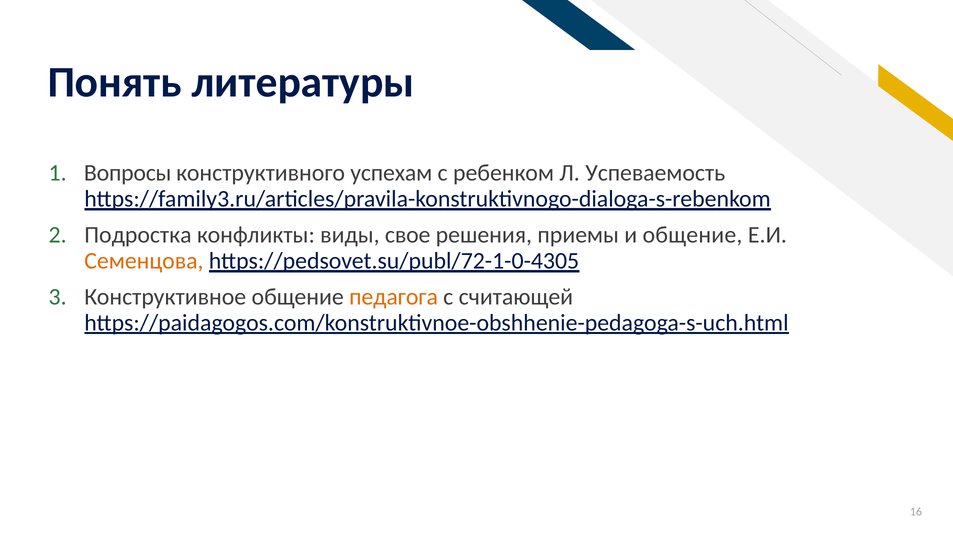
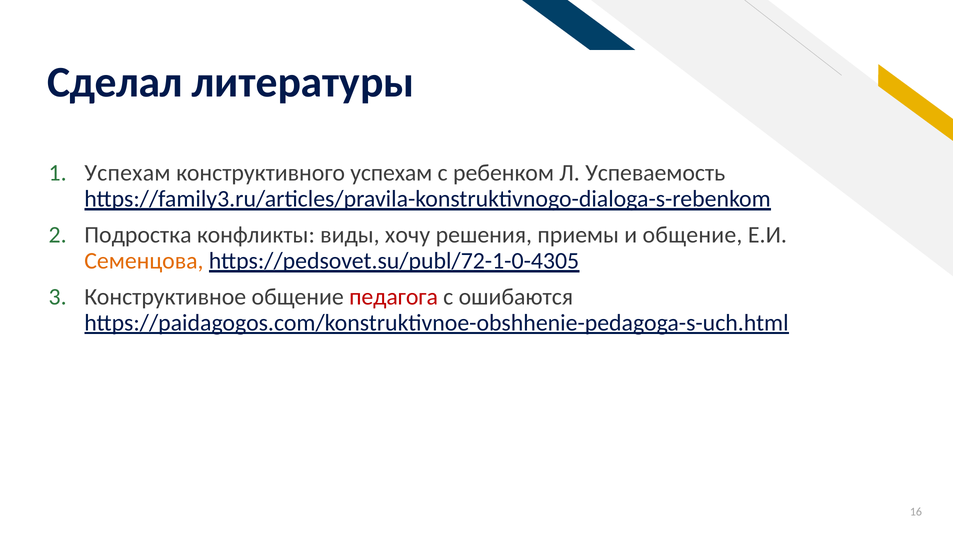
Понять: Понять -> Сделал (115, 82)
Вопросы: Вопросы -> Успехам (127, 173)
свое: свое -> хочу (408, 235)
педагога colour: orange -> red (394, 297)
считающей: считающей -> ошибаются (516, 297)
